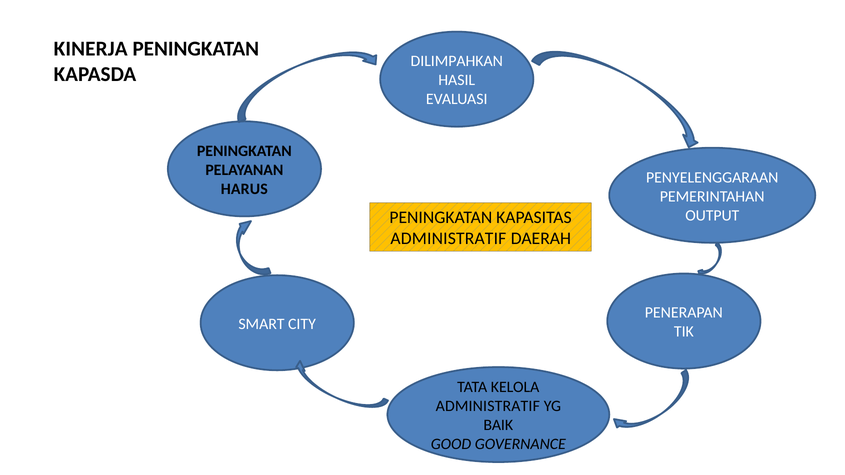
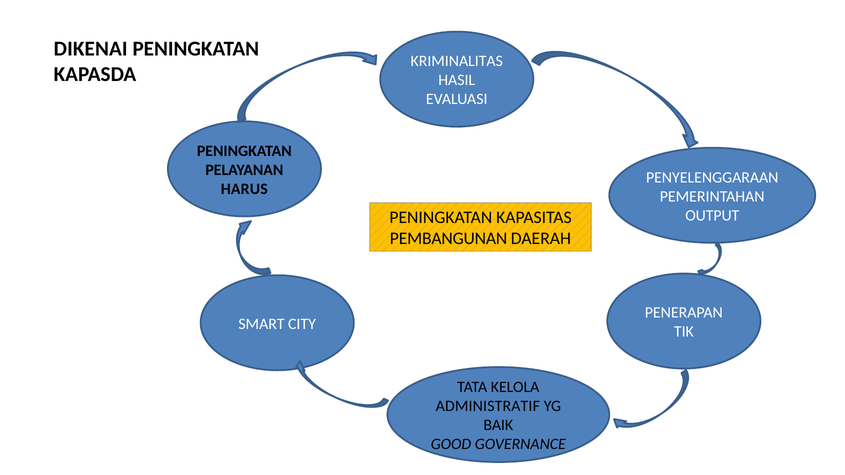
KINERJA: KINERJA -> DIKENAI (91, 49)
DILIMPAHKAN: DILIMPAHKAN -> KRIMINALITAS (457, 61)
ADMINISTRATIF: ADMINISTRATIF -> PEMBANGUNAN (449, 239)
